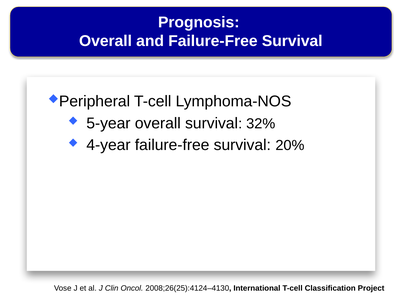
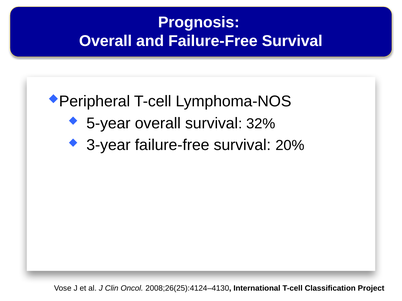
4-year: 4-year -> 3-year (108, 145)
